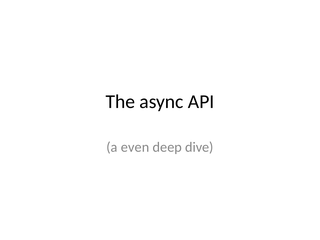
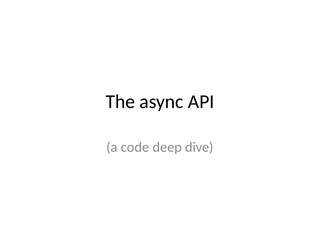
even: even -> code (135, 147)
